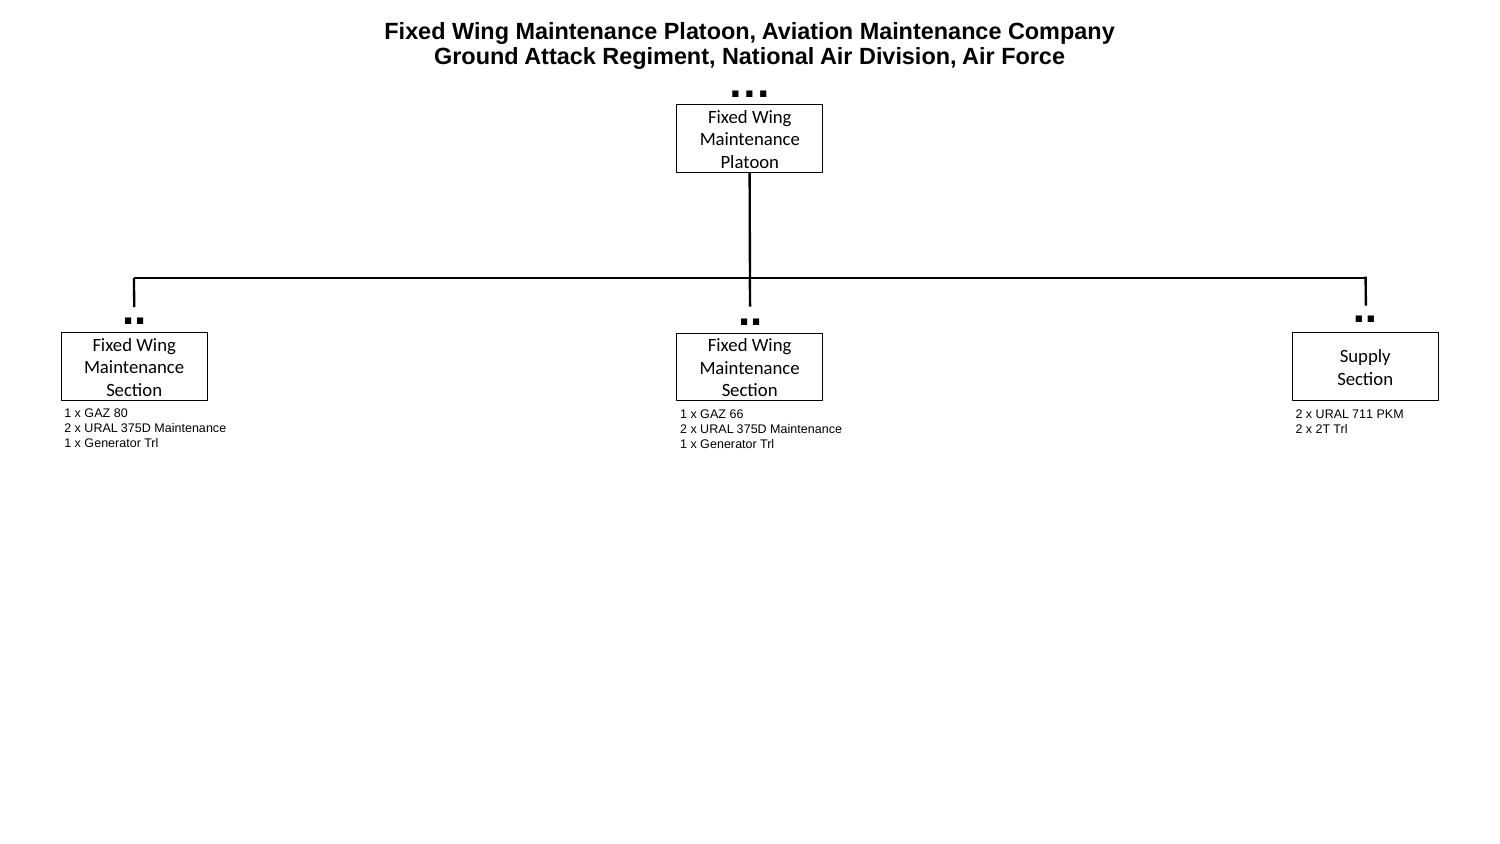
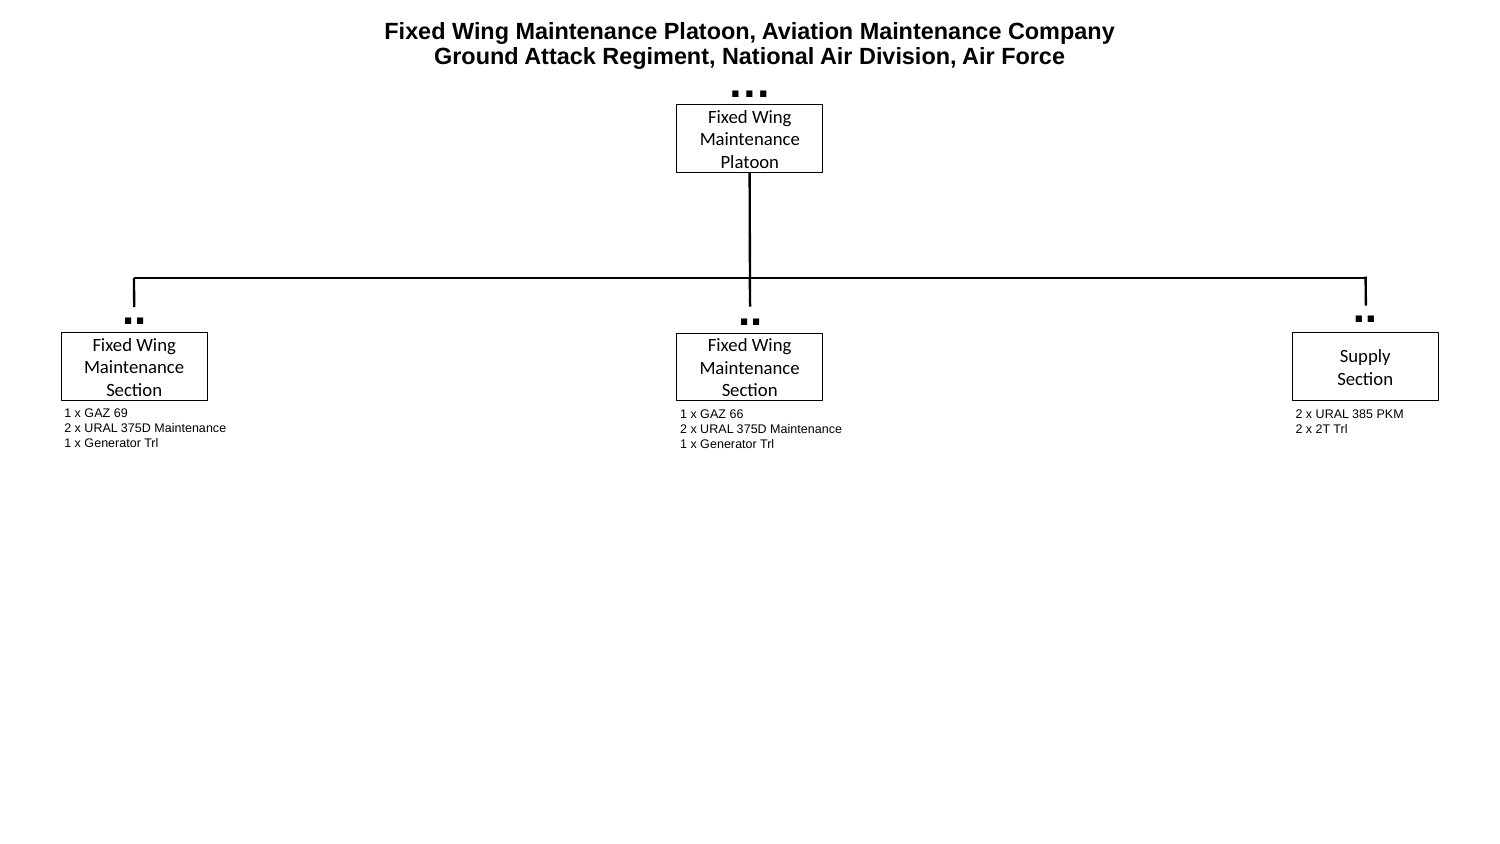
80: 80 -> 69 (121, 413)
711: 711 -> 385 (1363, 415)
